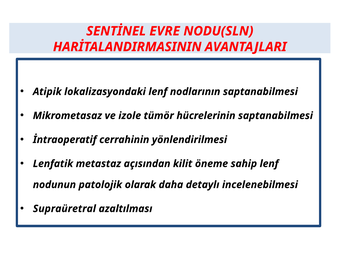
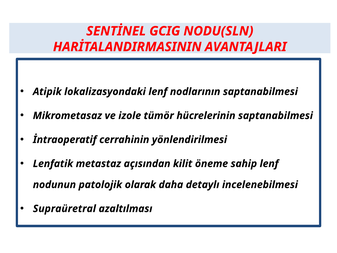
EVRE: EVRE -> GCIG (165, 31)
